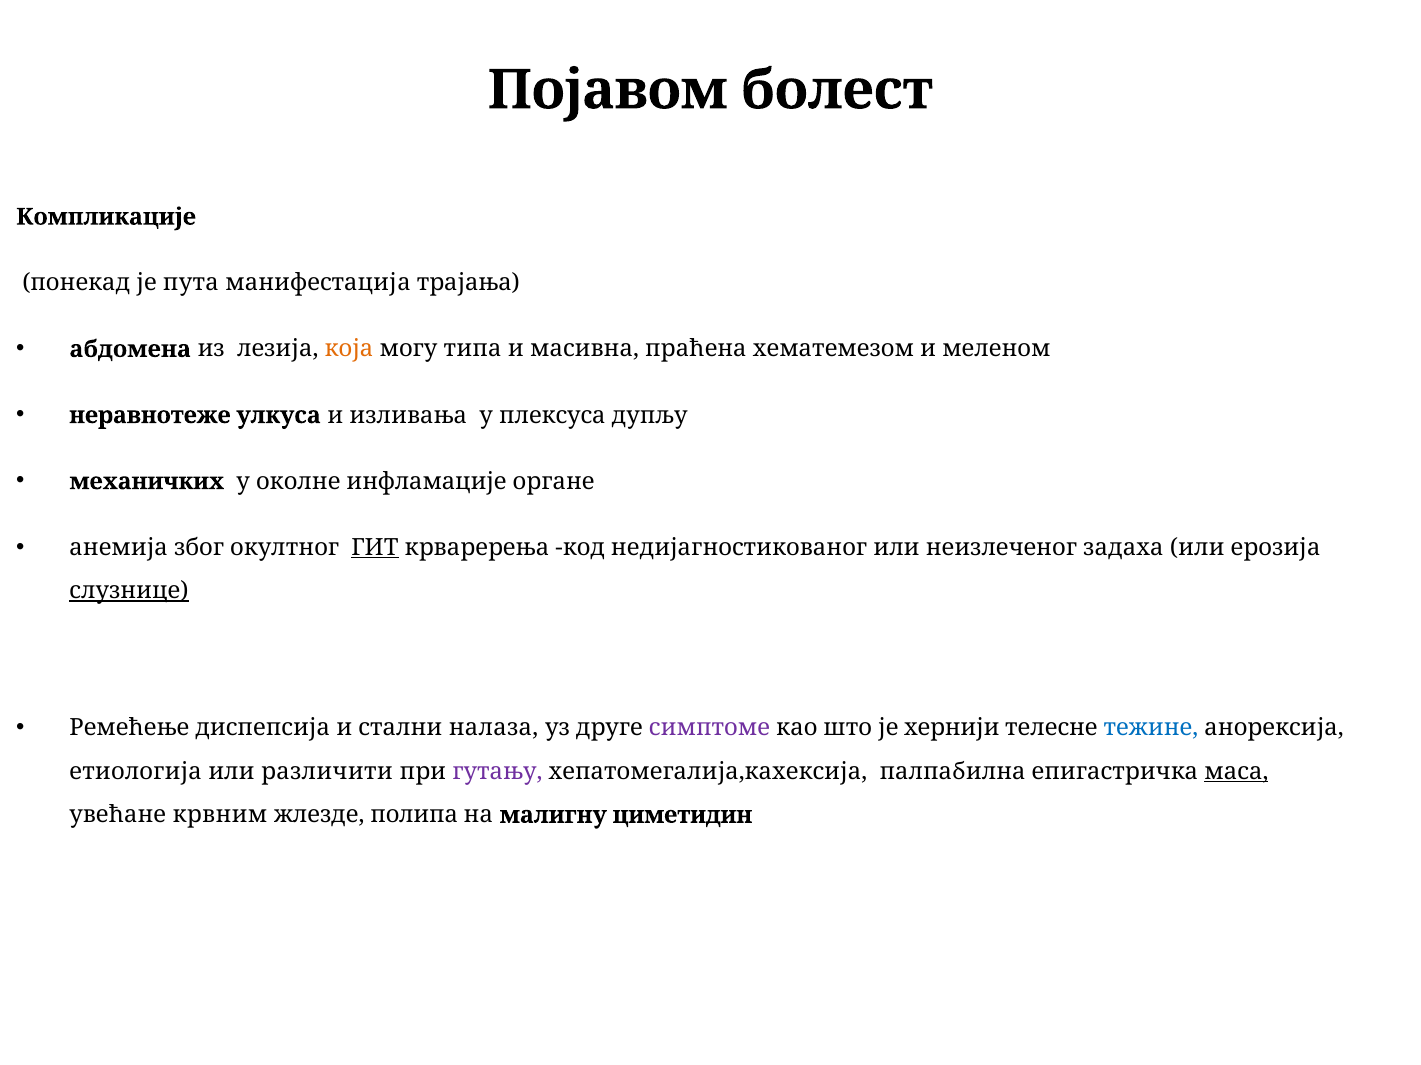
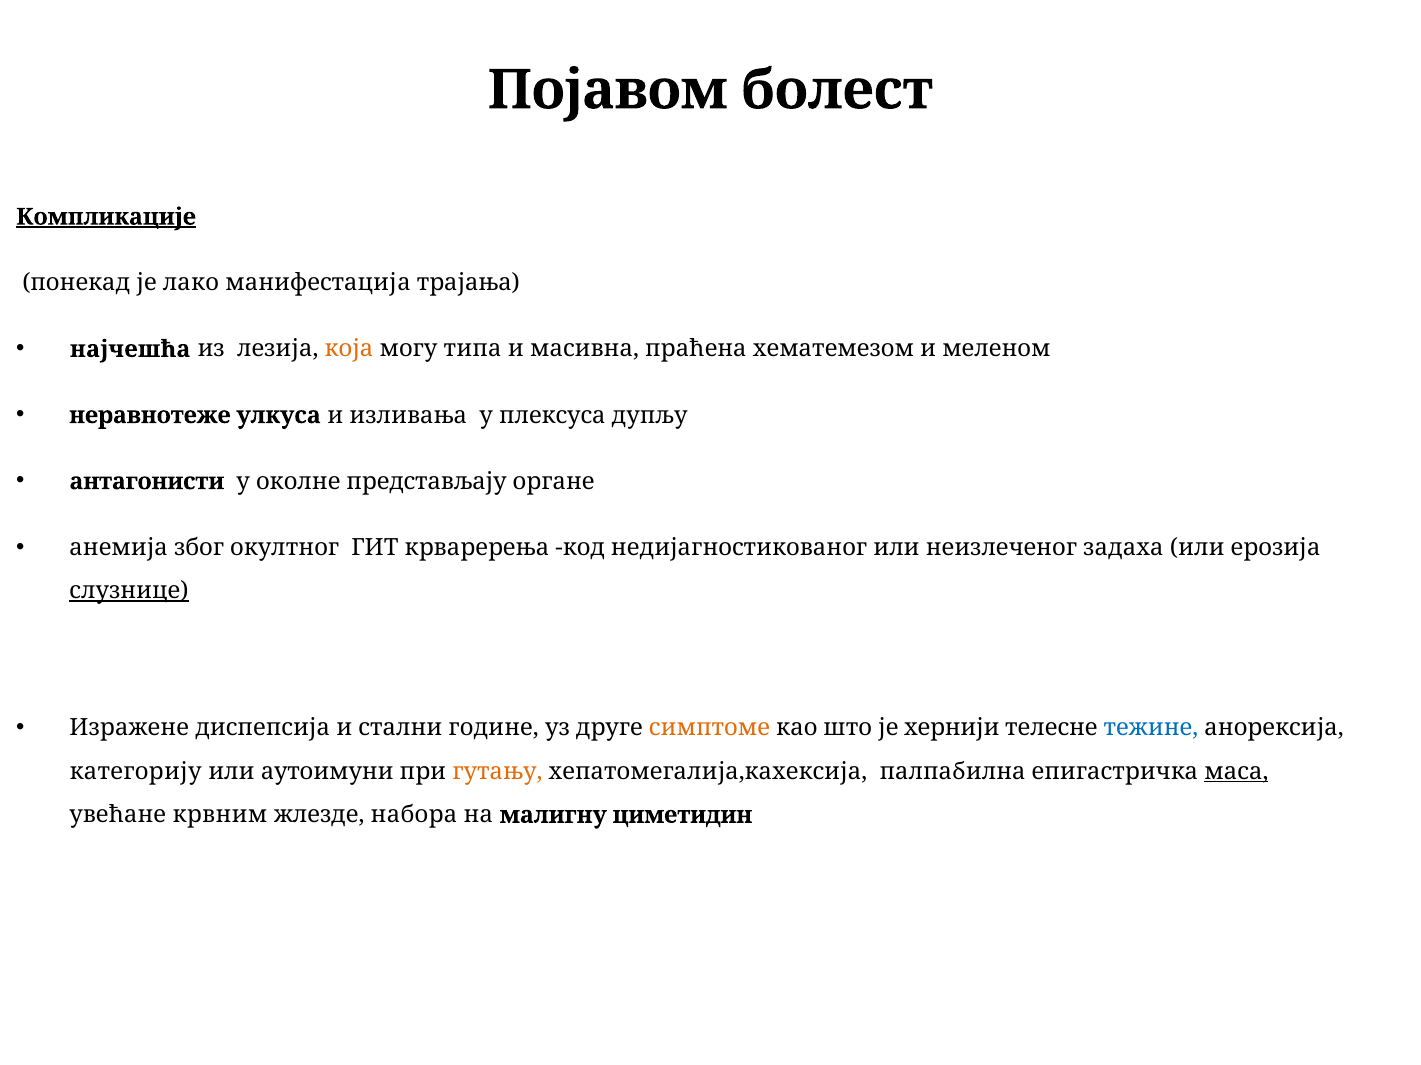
Компликације underline: none -> present (106, 217)
пута: пута -> лако (191, 283)
абдомена: абдомена -> најчешћа (130, 349)
механичких: механичких -> антагонисти (147, 482)
инфламације: инфламације -> представљају (427, 482)
ГИТ underline: present -> none (375, 548)
Ремећење: Ремећење -> Изражене (129, 729)
налаза: налаза -> године (494, 729)
симптоме colour: purple -> orange (710, 729)
етиологија: етиологија -> категорију (136, 772)
различити: различити -> aутоимуни (327, 772)
гутању colour: purple -> orange (497, 772)
полипа: полипа -> набора (414, 816)
